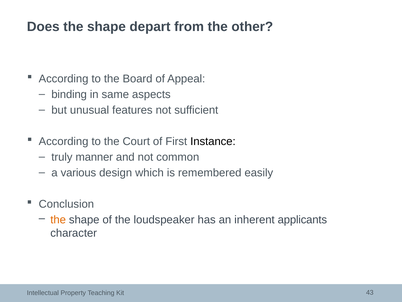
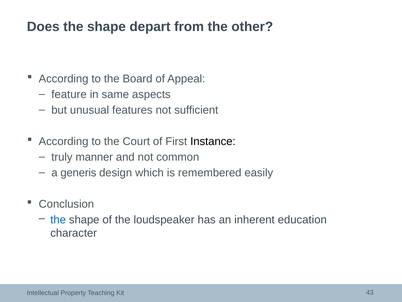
binding: binding -> feature (69, 94)
various: various -> generis (78, 173)
the colour: orange -> blue (58, 219)
applicants: applicants -> education (302, 219)
